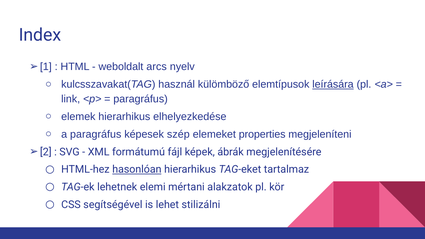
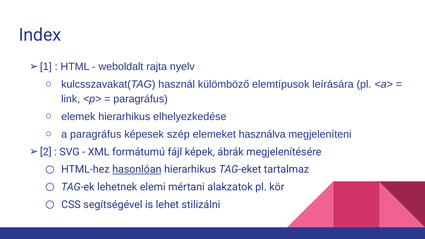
arcs: arcs -> rajta (157, 67)
leírására underline: present -> none (333, 84)
properties: properties -> használva (262, 134)
